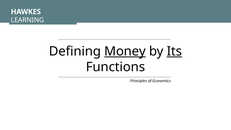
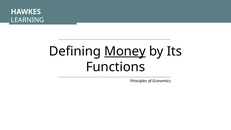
Its underline: present -> none (174, 51)
